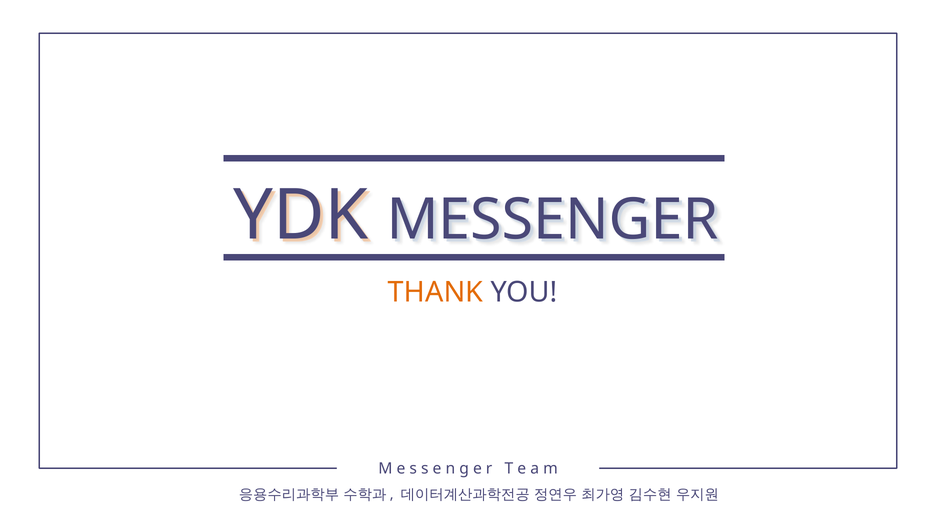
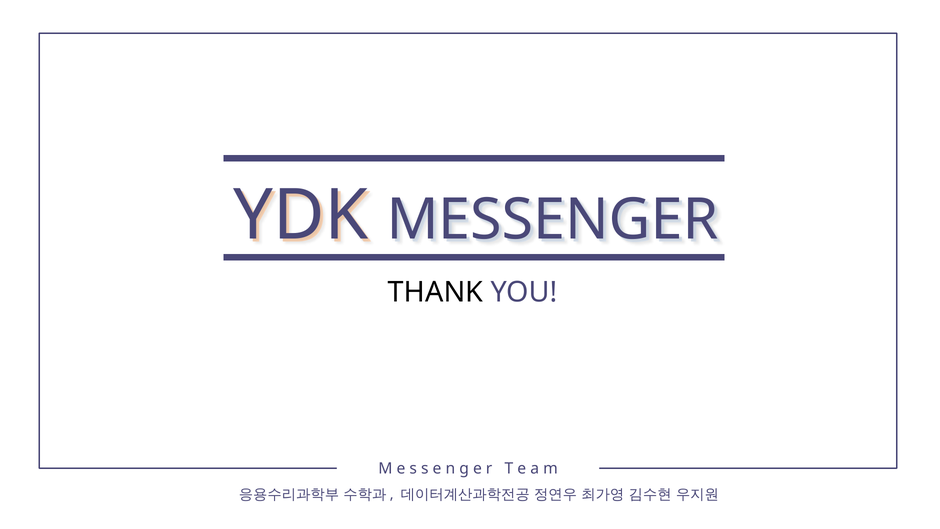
THANK colour: orange -> black (436, 292)
